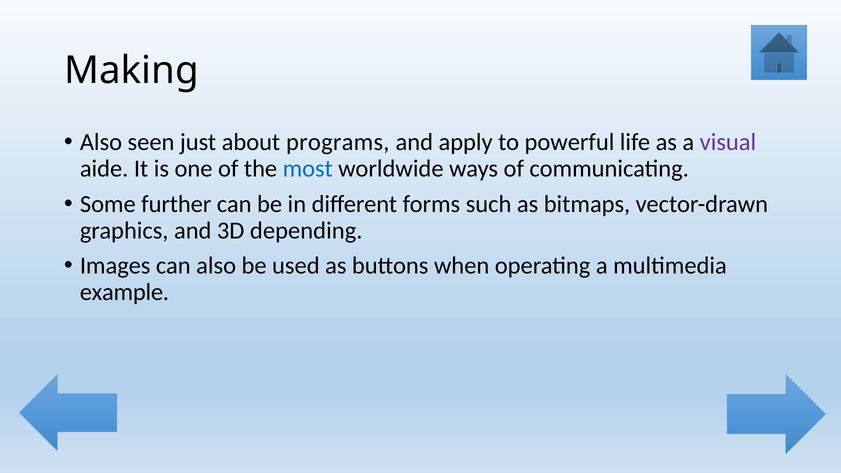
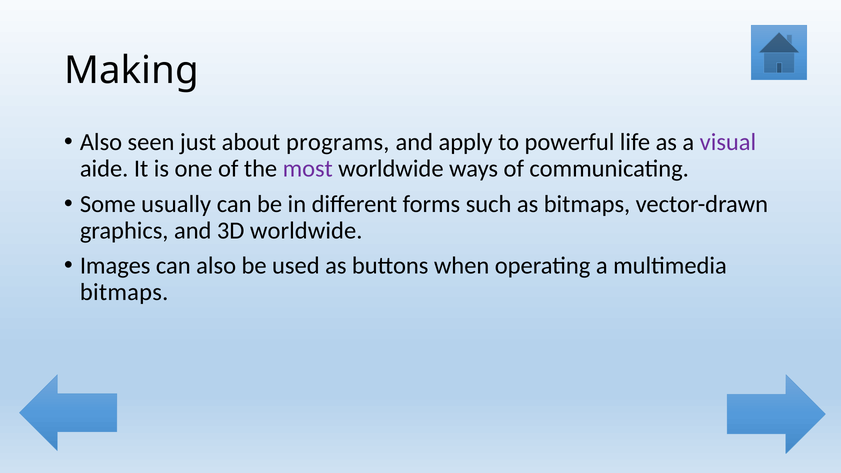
most colour: blue -> purple (308, 169)
further: further -> usually (176, 204)
3D depending: depending -> worldwide (306, 230)
example: example -> bitmaps (124, 292)
